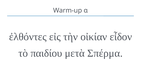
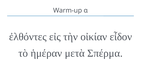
παιδίου: παιδίου -> ἡμέραν (46, 53)
